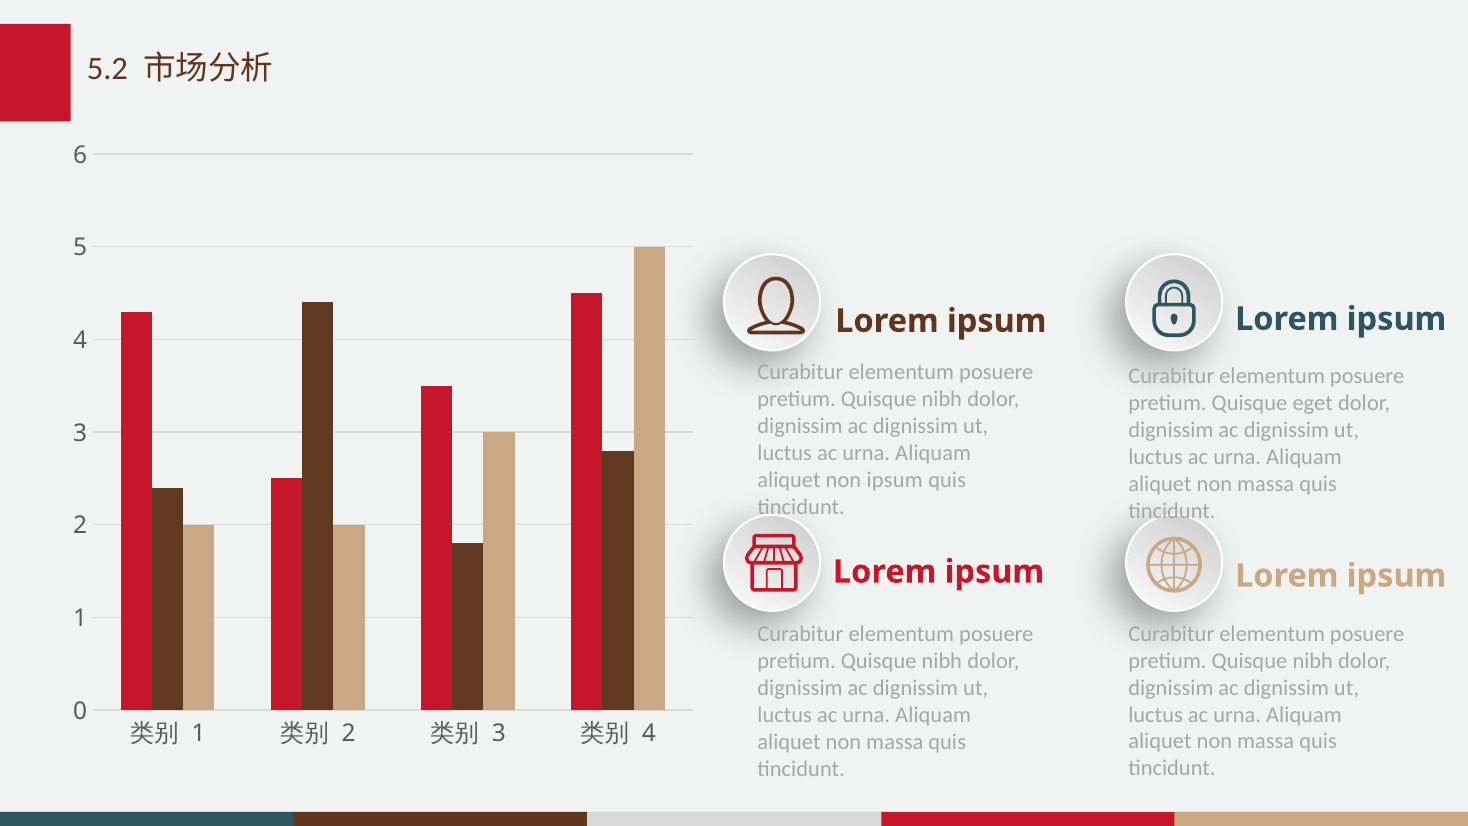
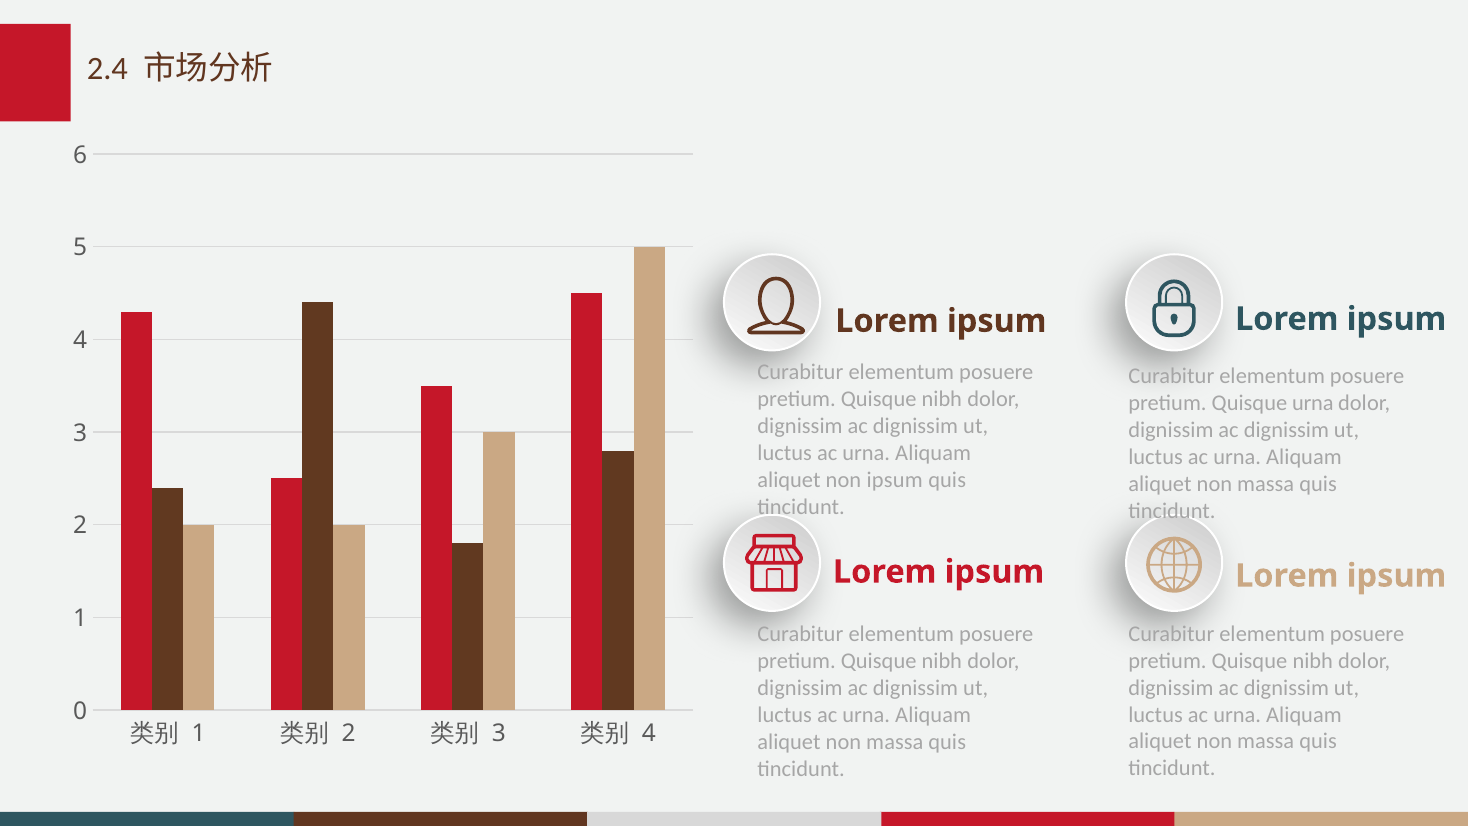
5.2: 5.2 -> 2.4 (107, 69)
Quisque eget: eget -> urna (1313, 403)
